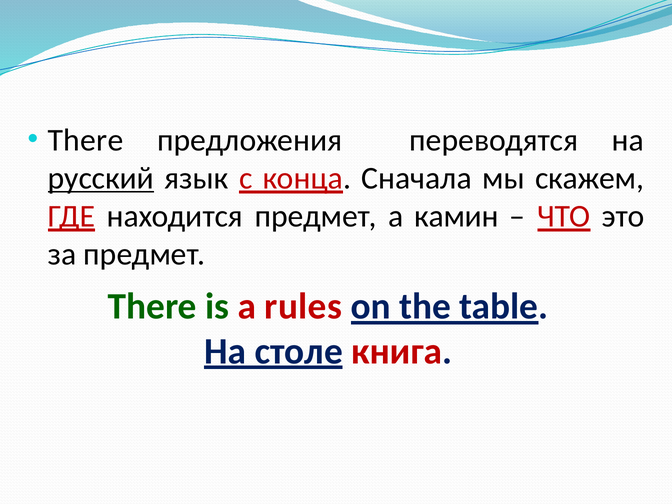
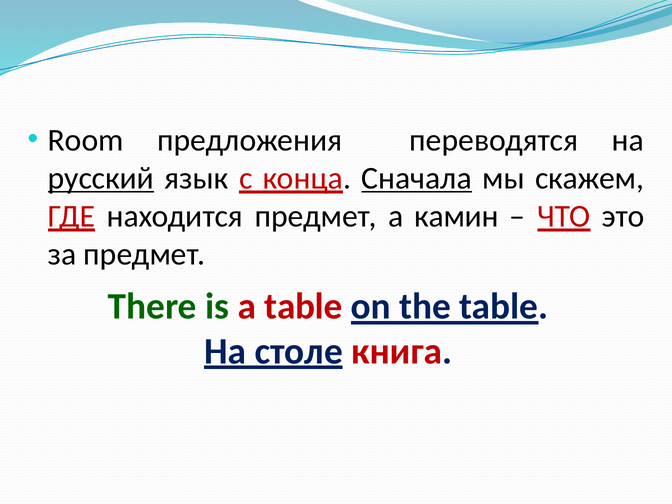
There: There -> Room (86, 140)
Сначала underline: none -> present (417, 178)
a rules: rules -> table (304, 307)
